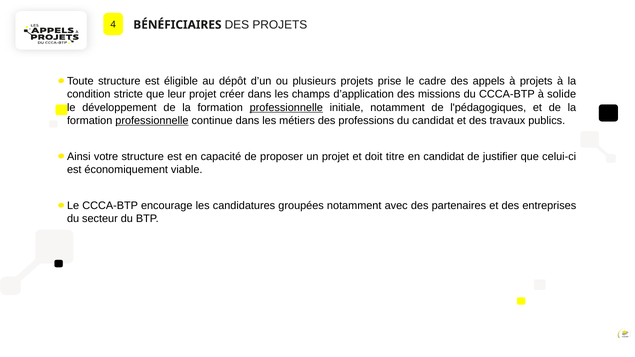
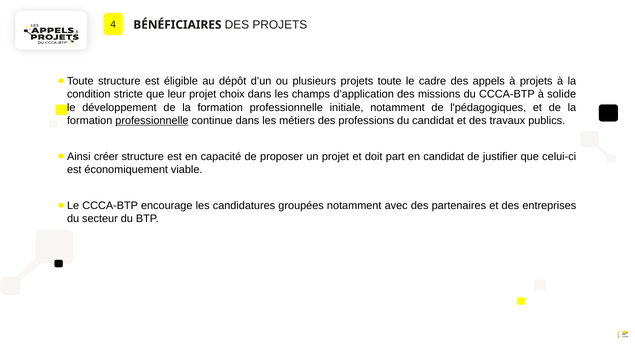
projets prise: prise -> toute (390, 81)
créer: créer -> choix (232, 94)
professionnelle underline: present -> none (286, 107)
votre: votre -> créer (106, 157)
titre: titre -> part (395, 157)
